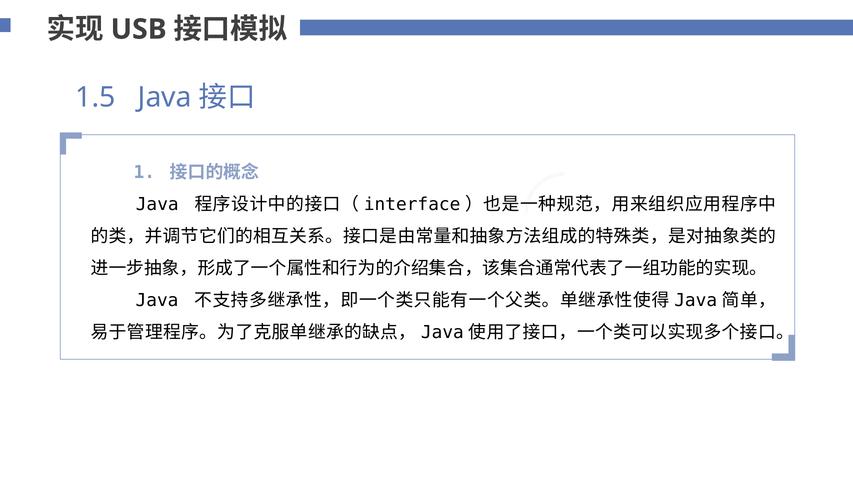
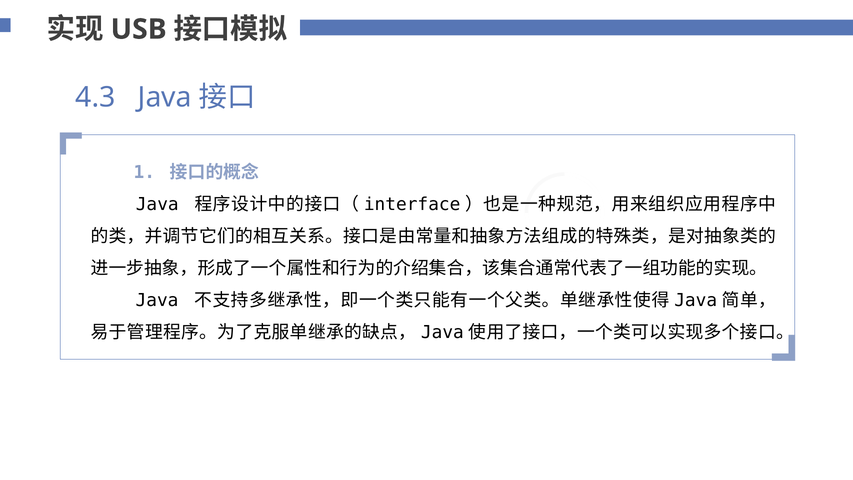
1.5: 1.5 -> 4.3 (96, 97)
